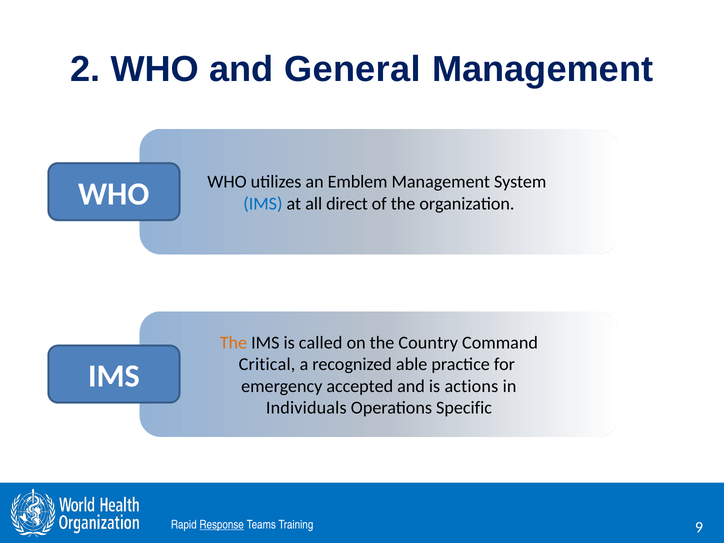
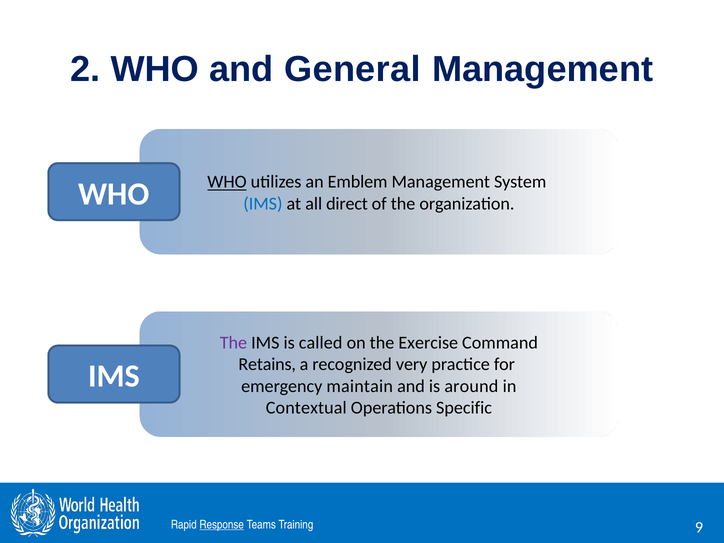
WHO underline: none -> present (227, 182)
The colour: orange -> purple (233, 343)
Country: Country -> Exercise (428, 343)
Critical: Critical -> Retains (267, 364)
able: able -> very (412, 364)
accepted: accepted -> maintain (360, 386)
actions: actions -> around (471, 386)
Individuals: Individuals -> Contextual (306, 408)
